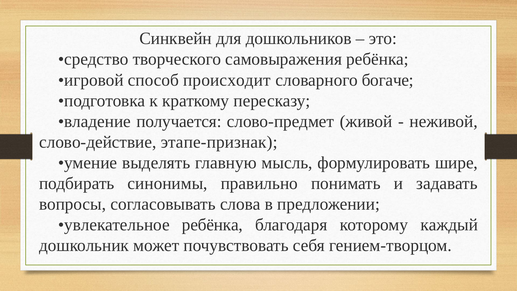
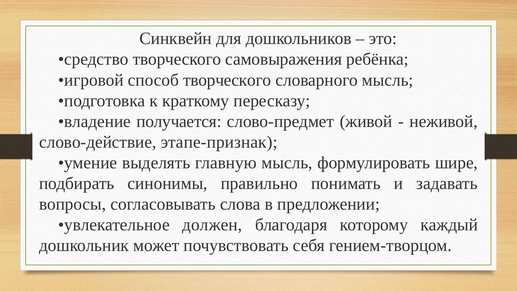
способ происходит: происходит -> творческого (227, 80)
словарного богаче: богаче -> мысль (388, 80)
увлекательное ребёнка: ребёнка -> должен (212, 225)
